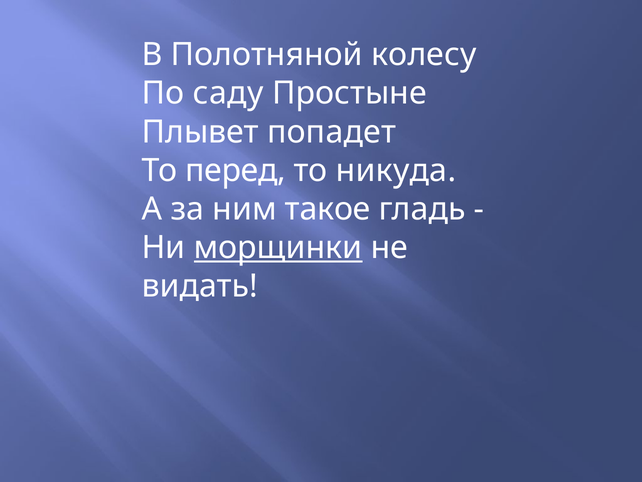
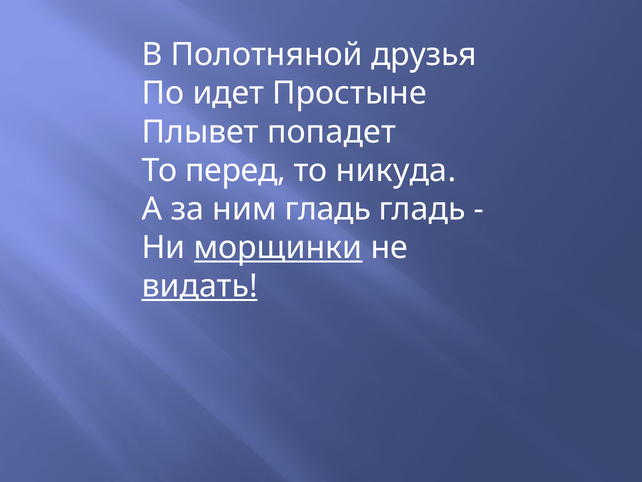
колесу: колесу -> друзья (424, 55)
саду: саду -> идет (228, 93)
ним такое: такое -> гладь (328, 209)
видать underline: none -> present (200, 286)
